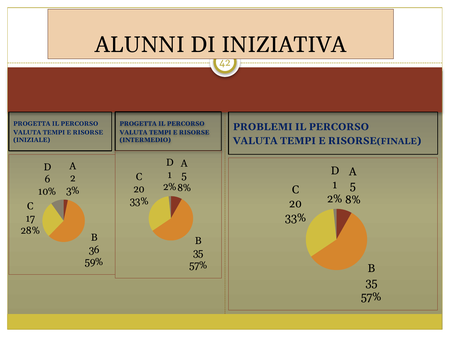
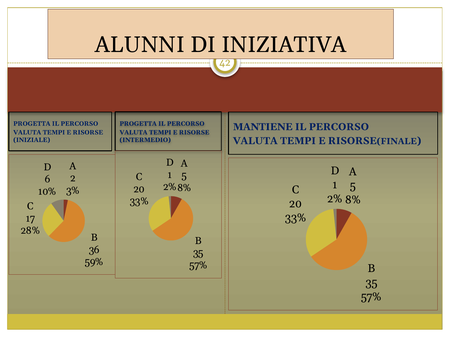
PROBLEMI: PROBLEMI -> MANTIENE (263, 127)
